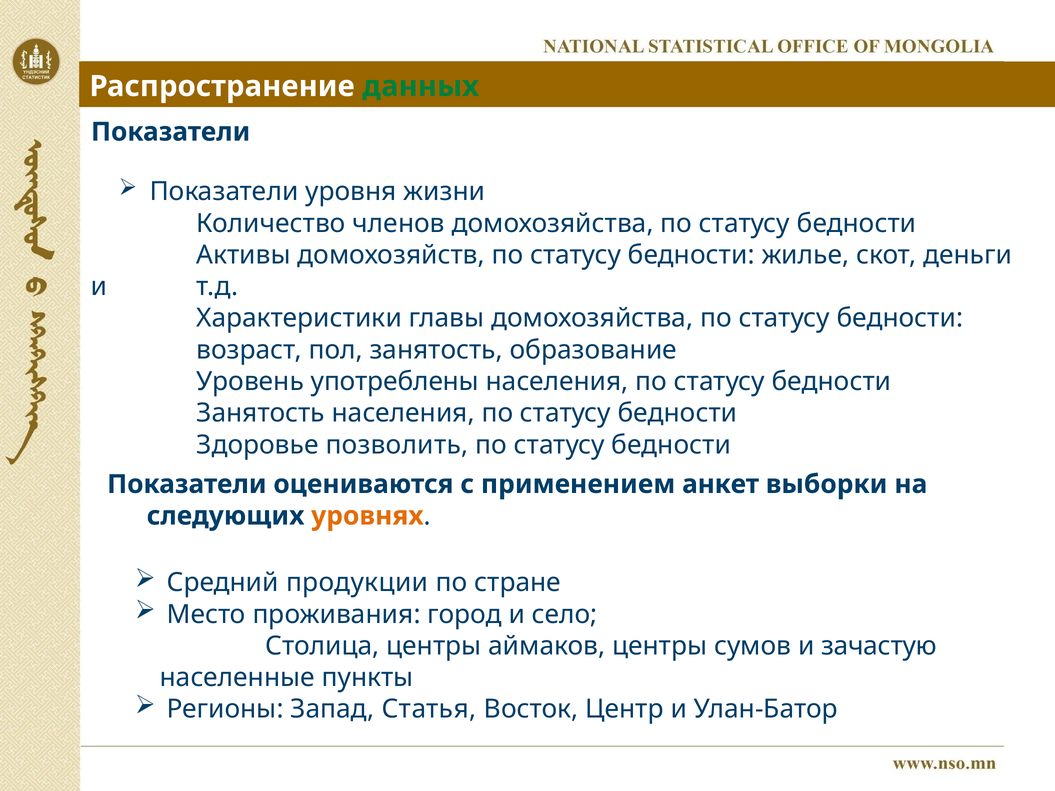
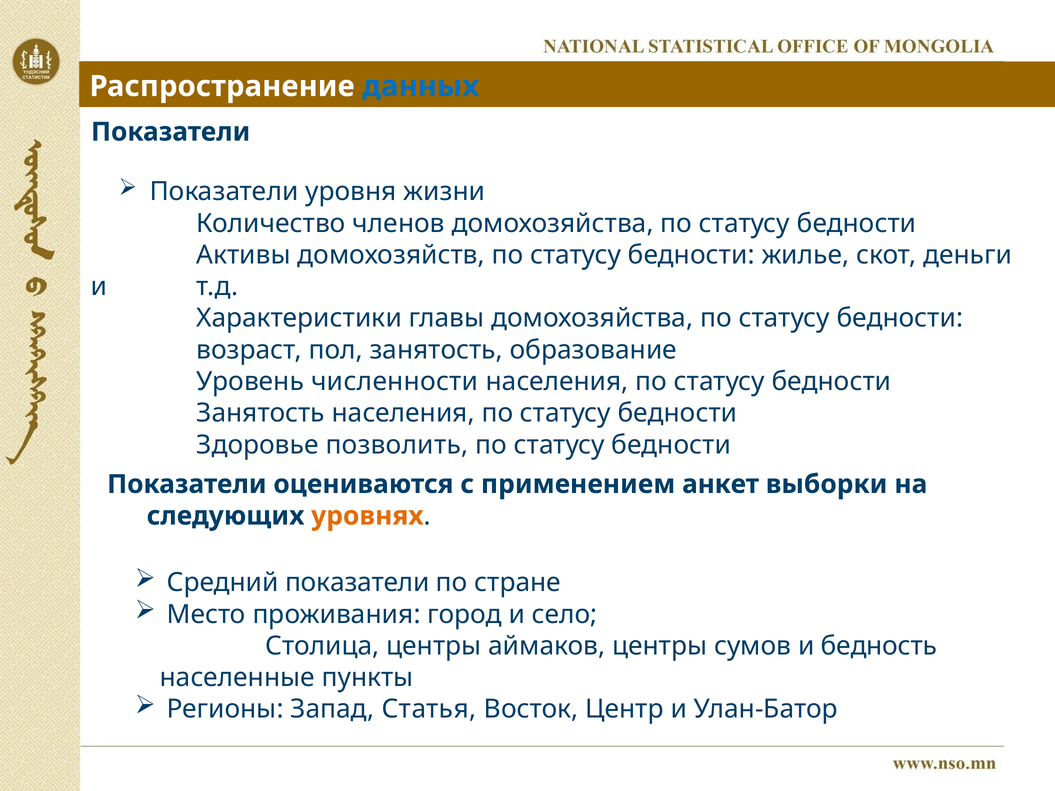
данных colour: green -> blue (421, 86)
употреблены: употреблены -> численности (395, 382)
Средний продукции: продукции -> показатели (357, 583)
зачастую: зачастую -> бедность (879, 646)
